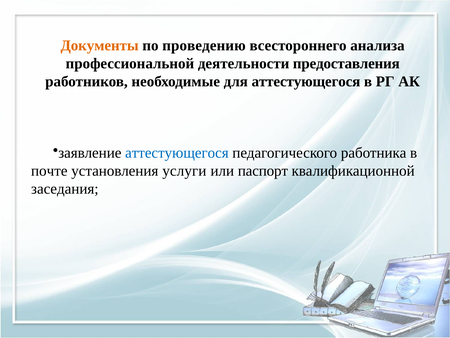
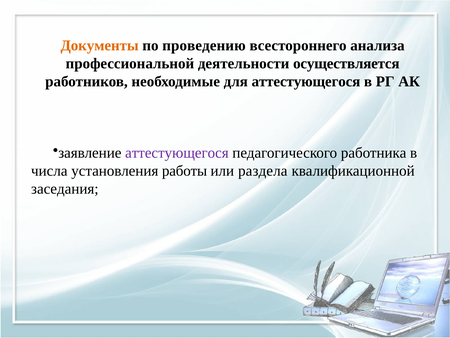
предоставления: предоставления -> осуществляется (346, 63)
аттестующегося colour: blue -> purple (177, 153)
почте: почте -> числа (49, 171)
услуги: услуги -> работы (185, 171)
паспорт: паспорт -> раздела (263, 171)
